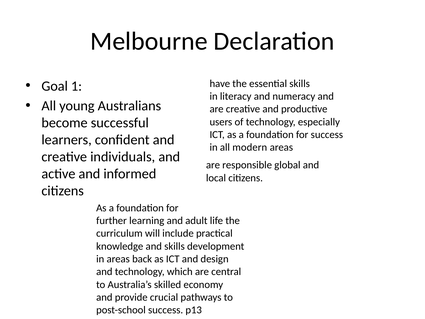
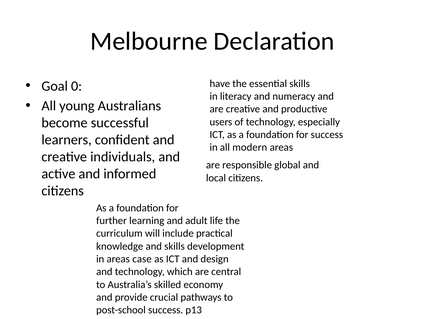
1: 1 -> 0 (77, 86)
back: back -> case (142, 259)
